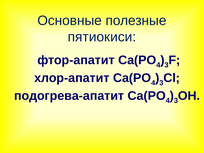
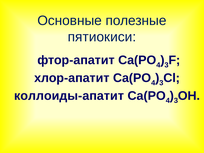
подогрева-апатит: подогрева-апатит -> коллоиды-апатит (69, 96)
